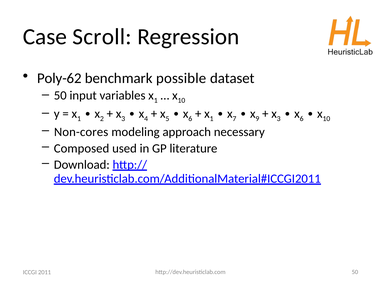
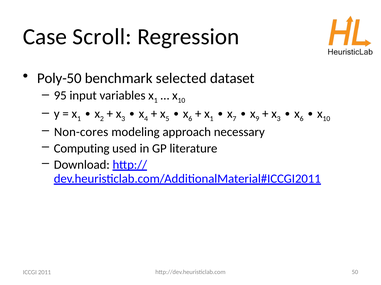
Poly-62: Poly-62 -> Poly-50 (59, 79)
possible: possible -> selected (181, 79)
50: 50 -> 95 (60, 96)
Composed: Composed -> Computing (82, 149)
